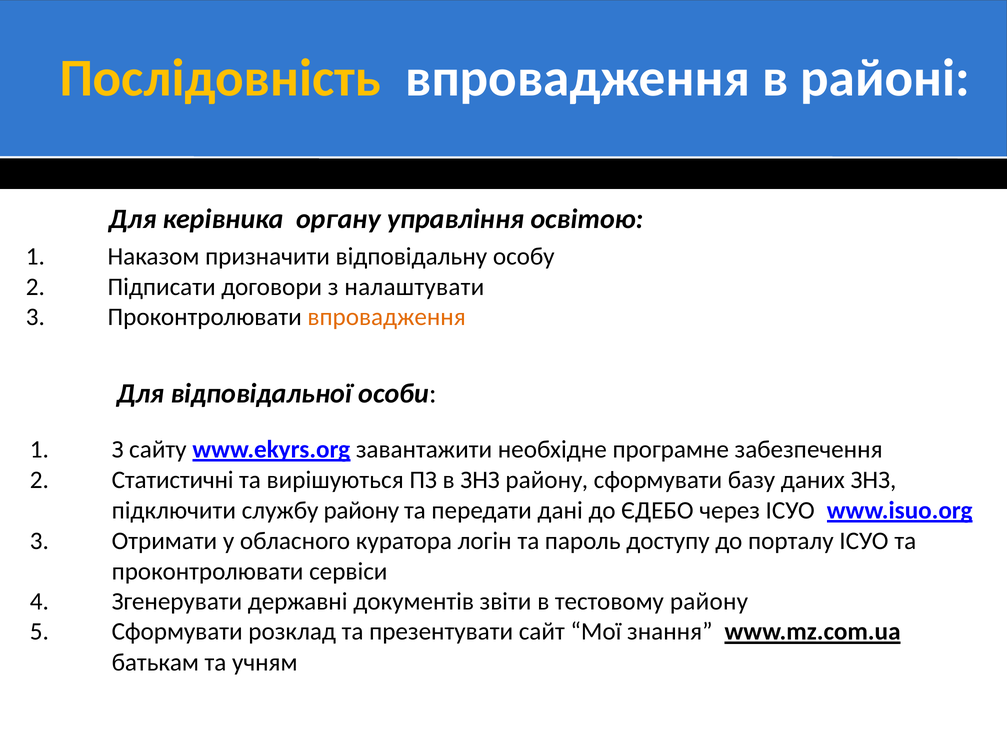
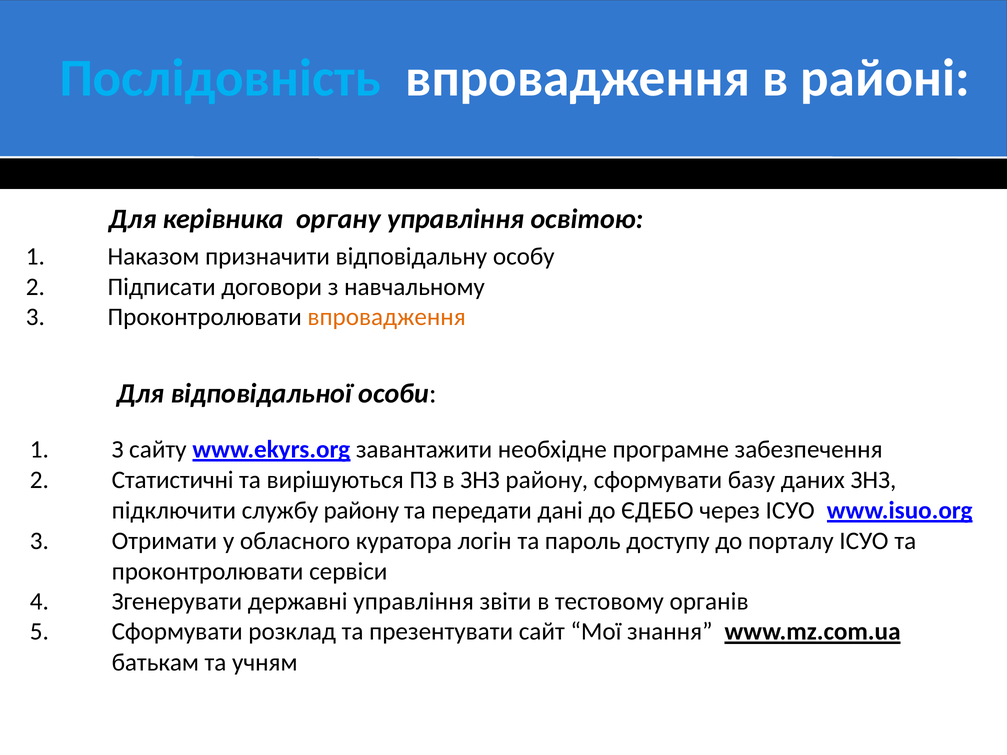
Послідовність colour: yellow -> light blue (220, 78)
налаштувати: налаштувати -> навчальному (415, 287)
державні документів: документів -> управління (414, 602)
тестовому району: району -> органів (709, 602)
